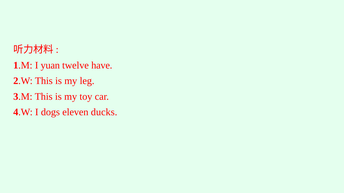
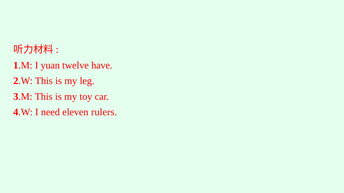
dogs: dogs -> need (50, 112)
ducks: ducks -> rulers (104, 112)
